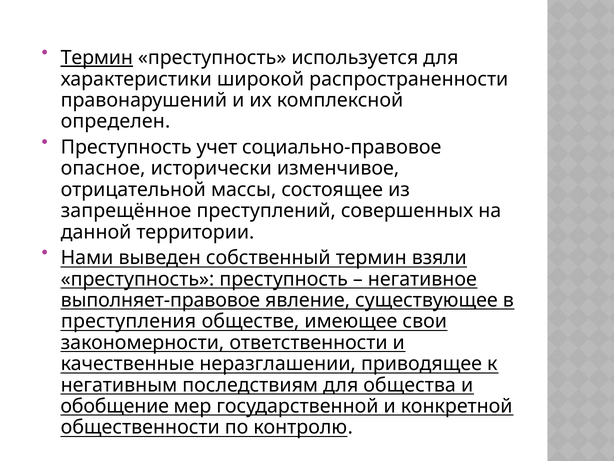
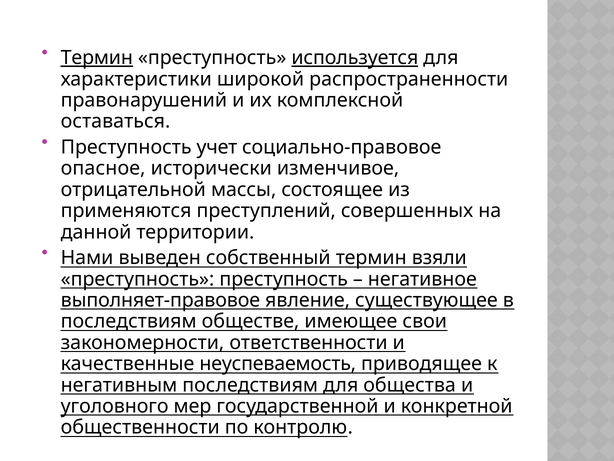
используется underline: none -> present (355, 58)
определен: определен -> оставаться (116, 121)
запрещённое: запрещённое -> применяются (126, 211)
преступления: преступления -> последствиям (129, 321)
неразглашении: неразглашении -> неуспеваемость (278, 363)
обобщение: обобщение -> уголовного (115, 406)
